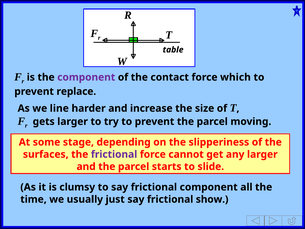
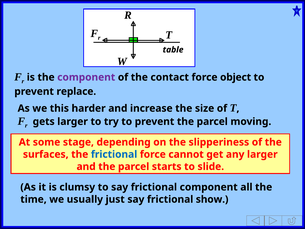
which: which -> object (236, 77)
line: line -> this (59, 108)
frictional colour: purple -> blue (114, 154)
